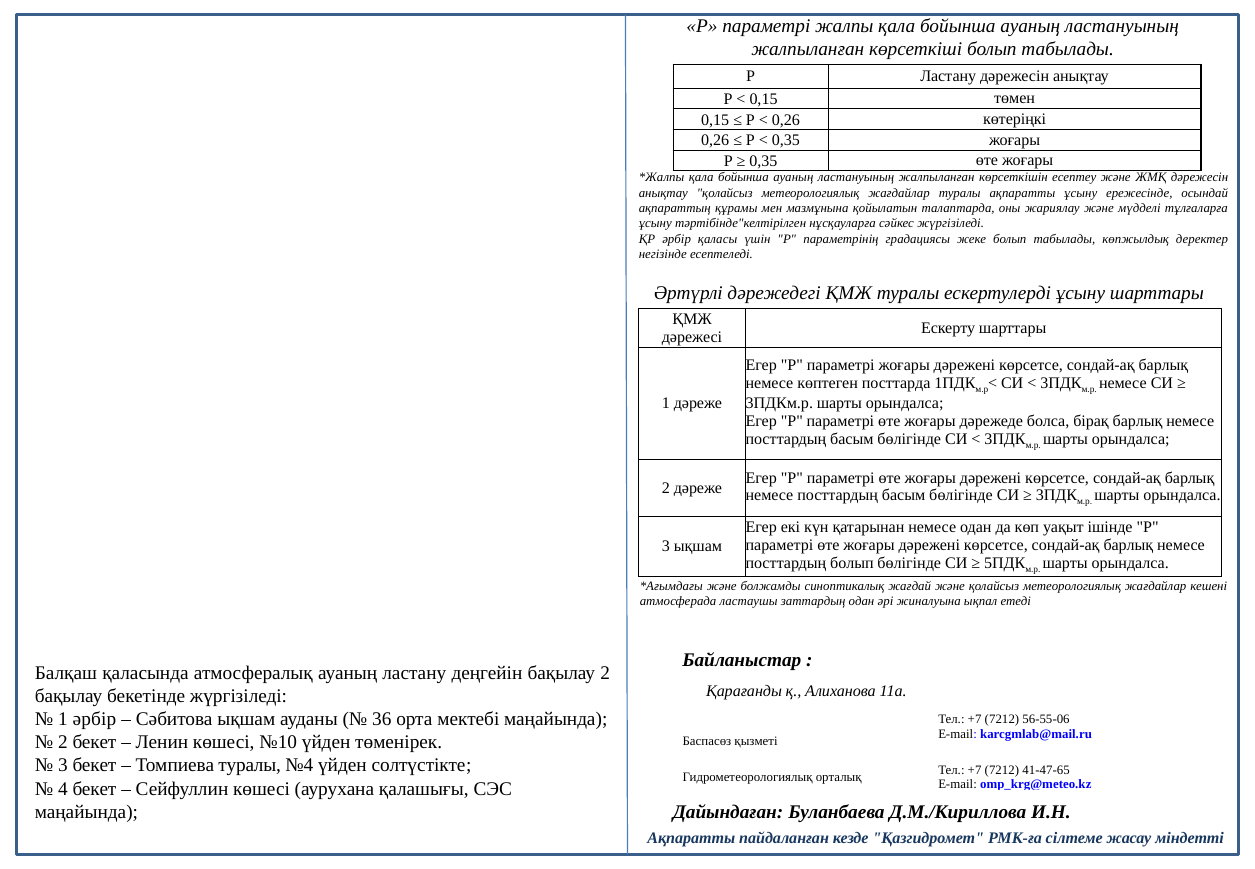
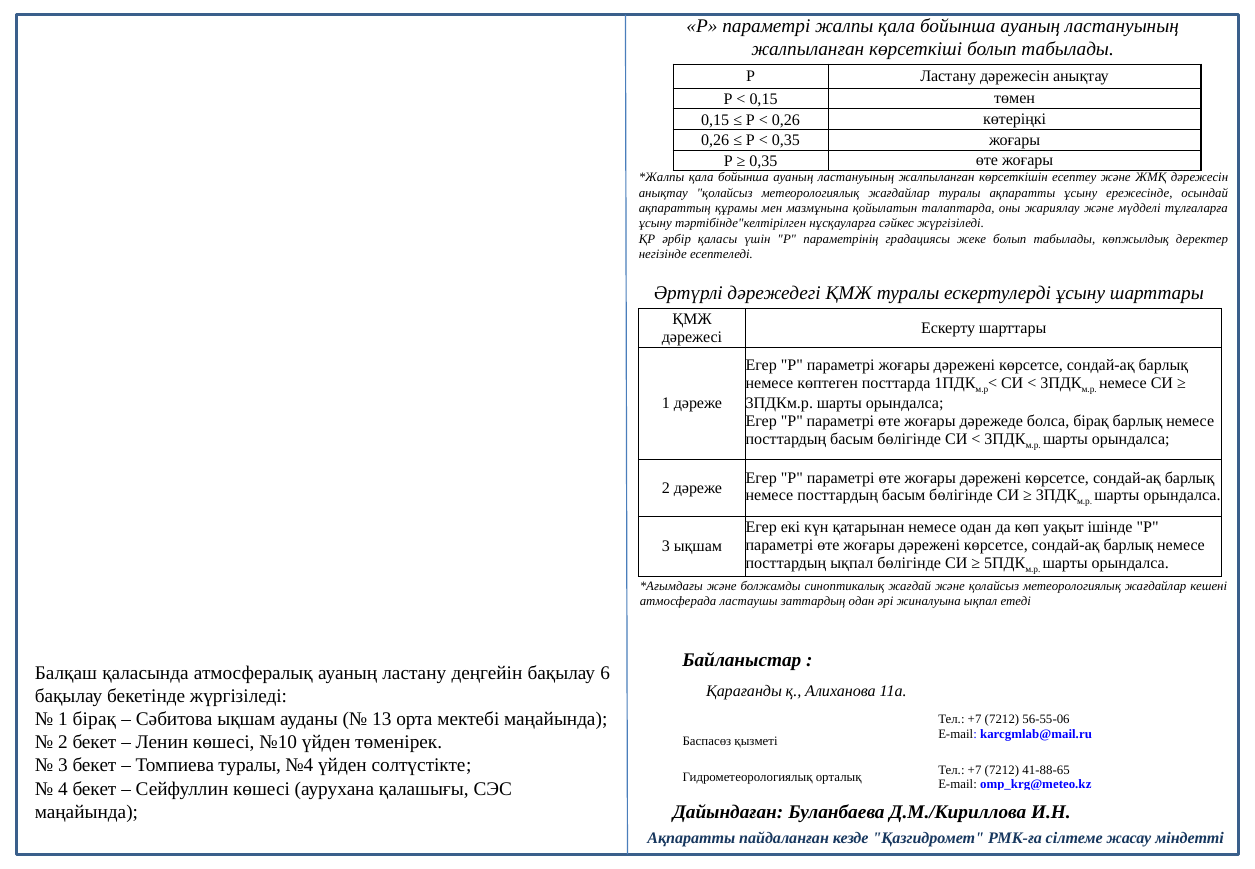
посттардың болып: болып -> ықпал (852, 563)
бақылау 2: 2 -> 6 (605, 673)
1 әрбір: әрбір -> бірақ (94, 719)
36: 36 -> 13 (382, 719)
41-47-65: 41-47-65 -> 41-88-65 (1046, 770)
